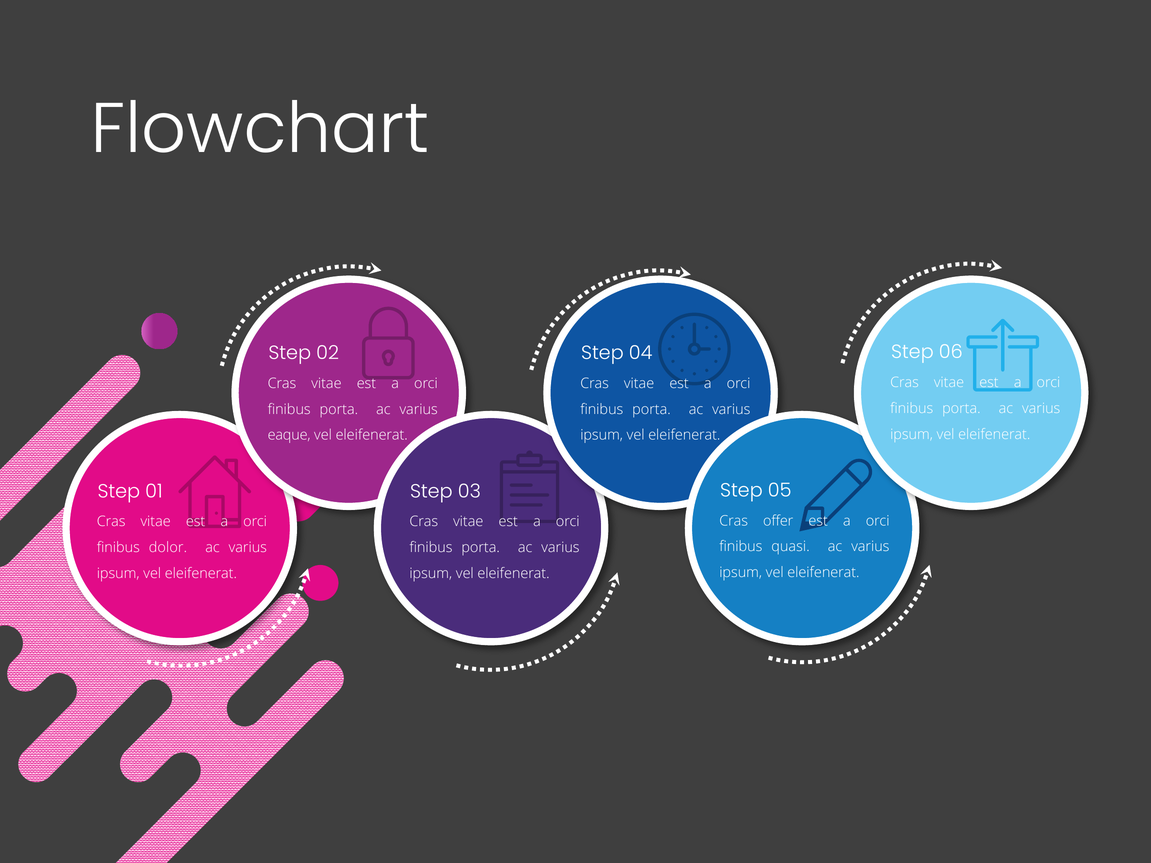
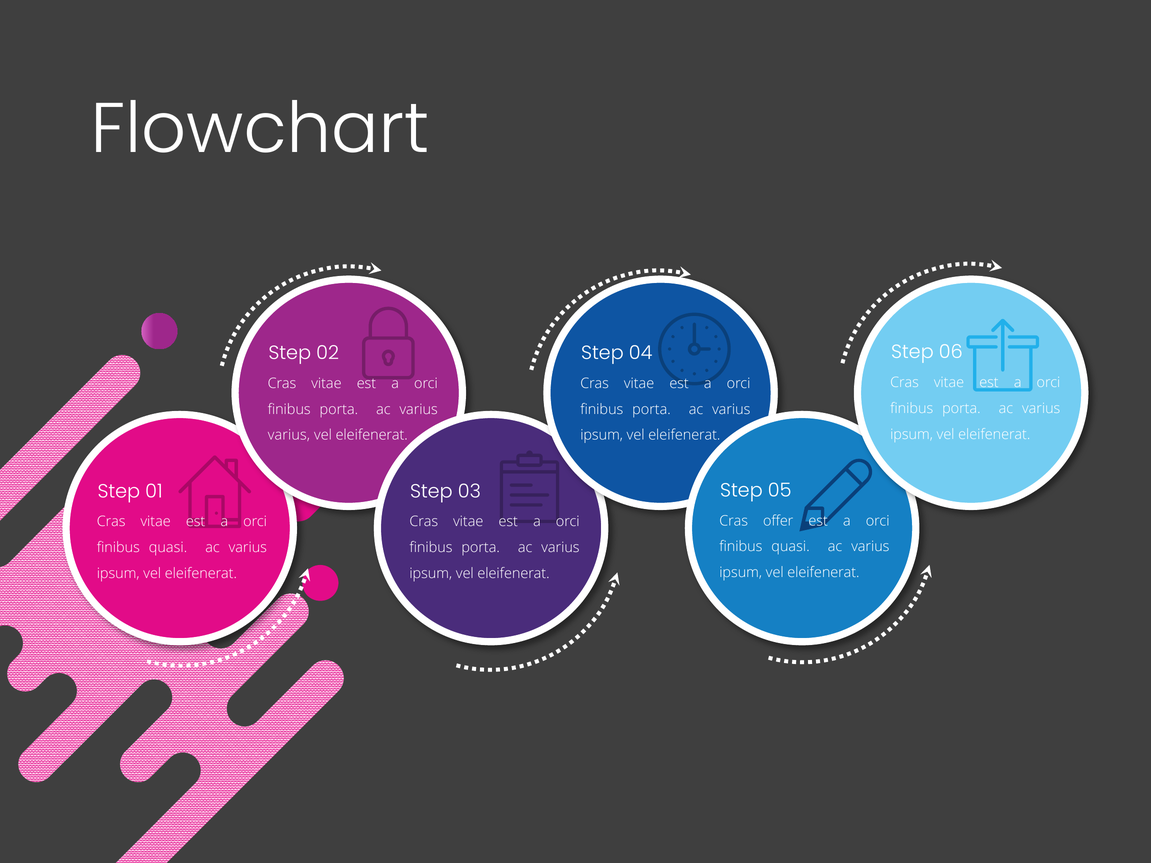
eaque: eaque -> varius (289, 435)
dolor: dolor -> quasi (168, 548)
